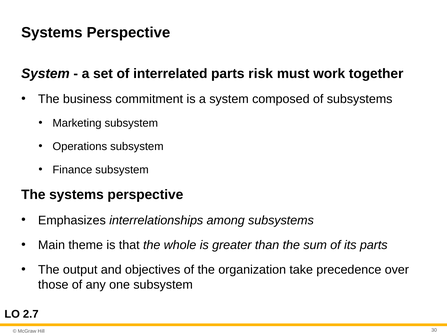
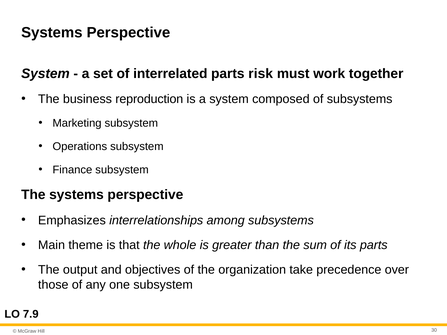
commitment: commitment -> reproduction (149, 99)
2.7: 2.7 -> 7.9 (31, 314)
